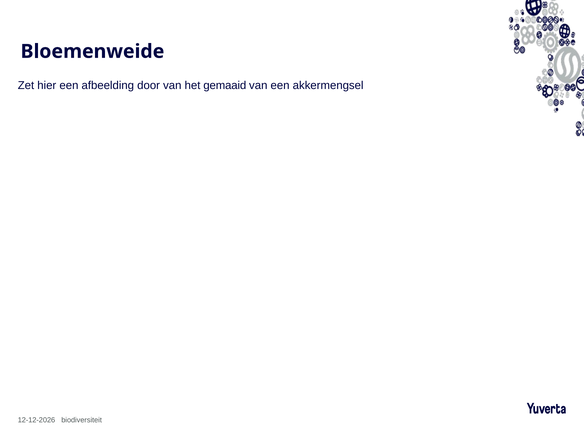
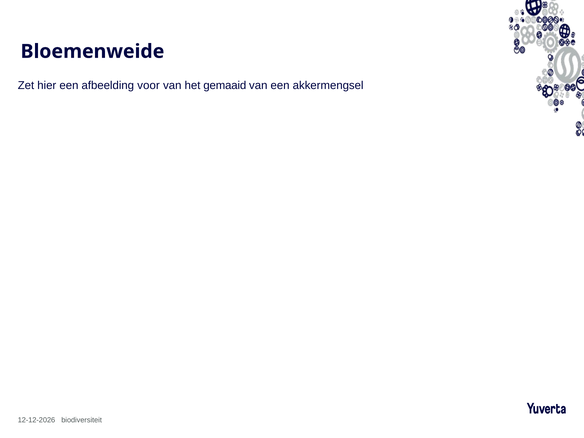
door: door -> voor (149, 85)
